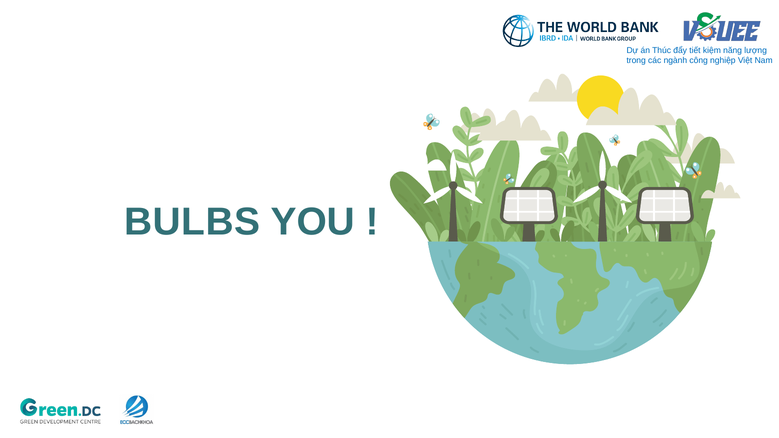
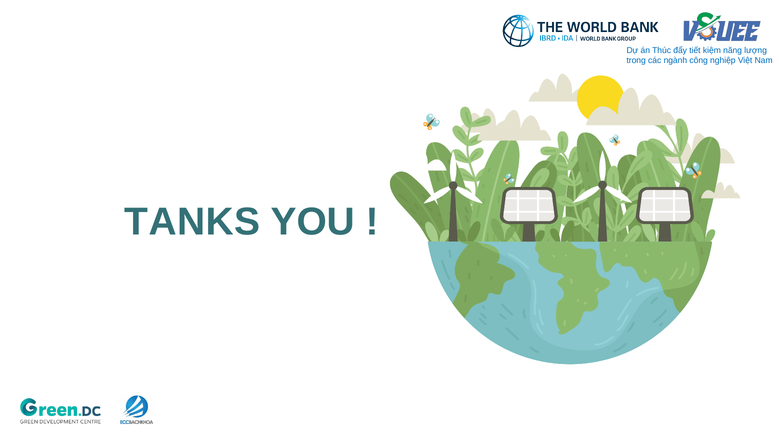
BULBS: BULBS -> TANKS (192, 222)
